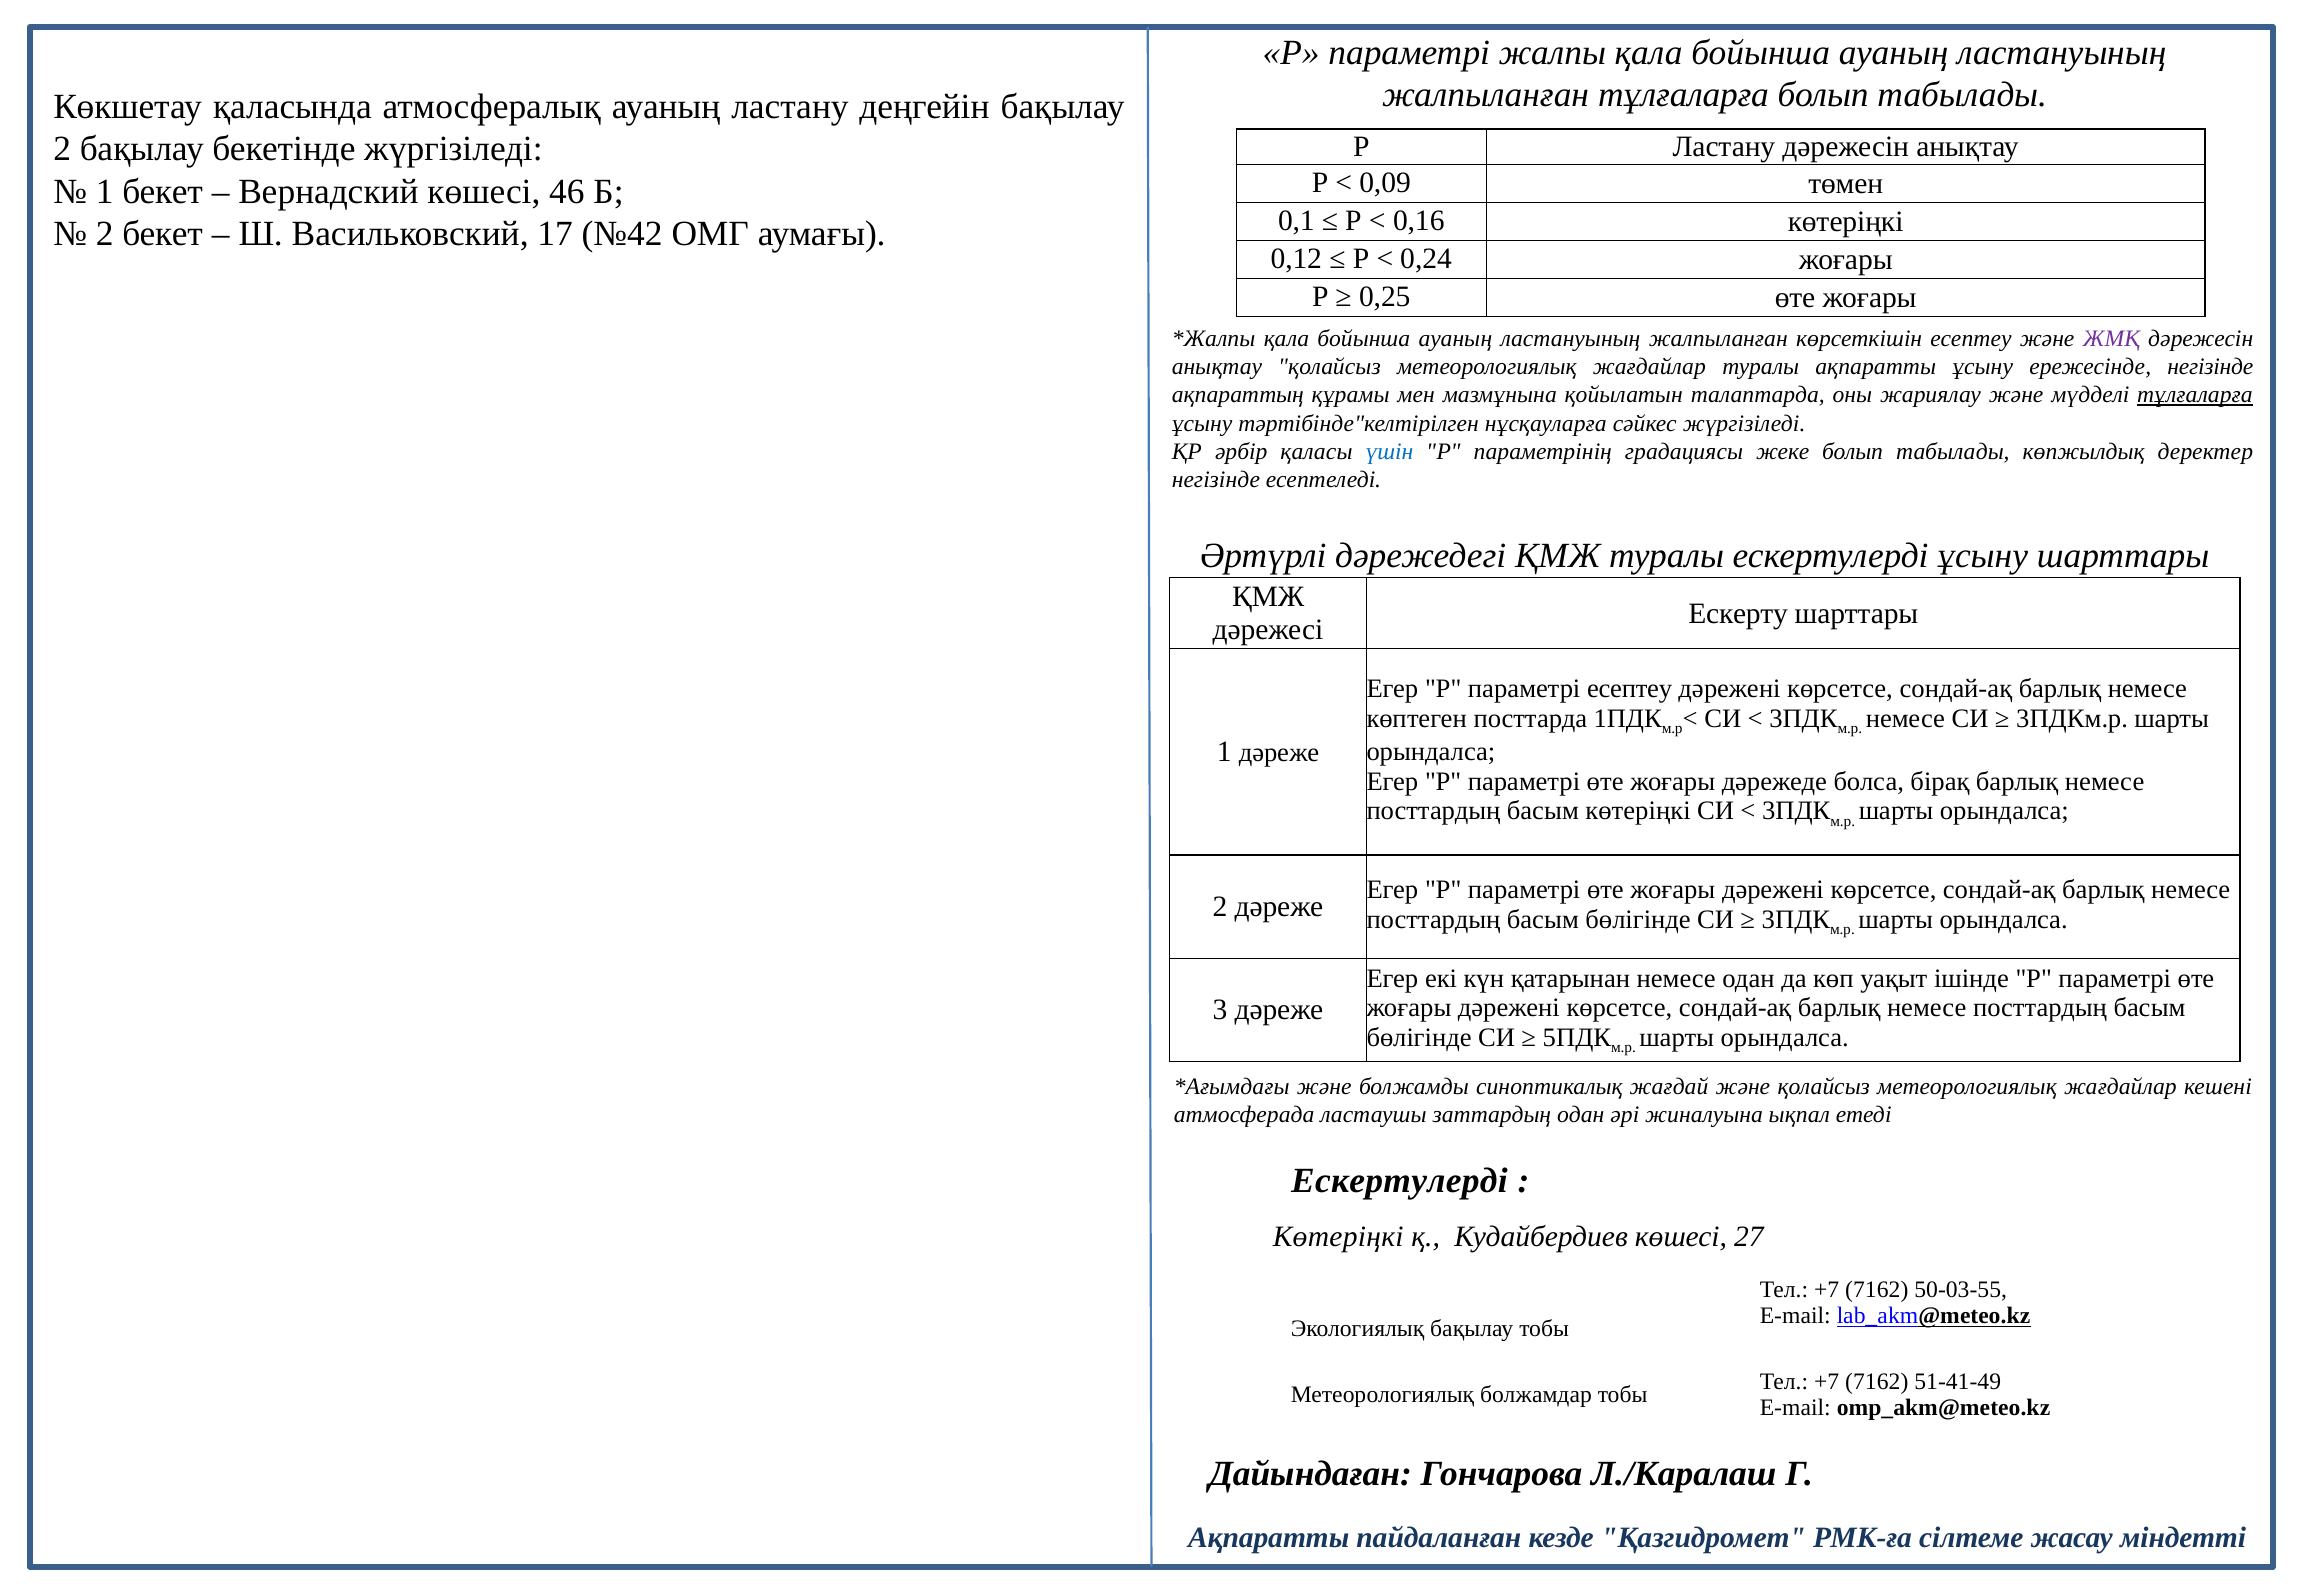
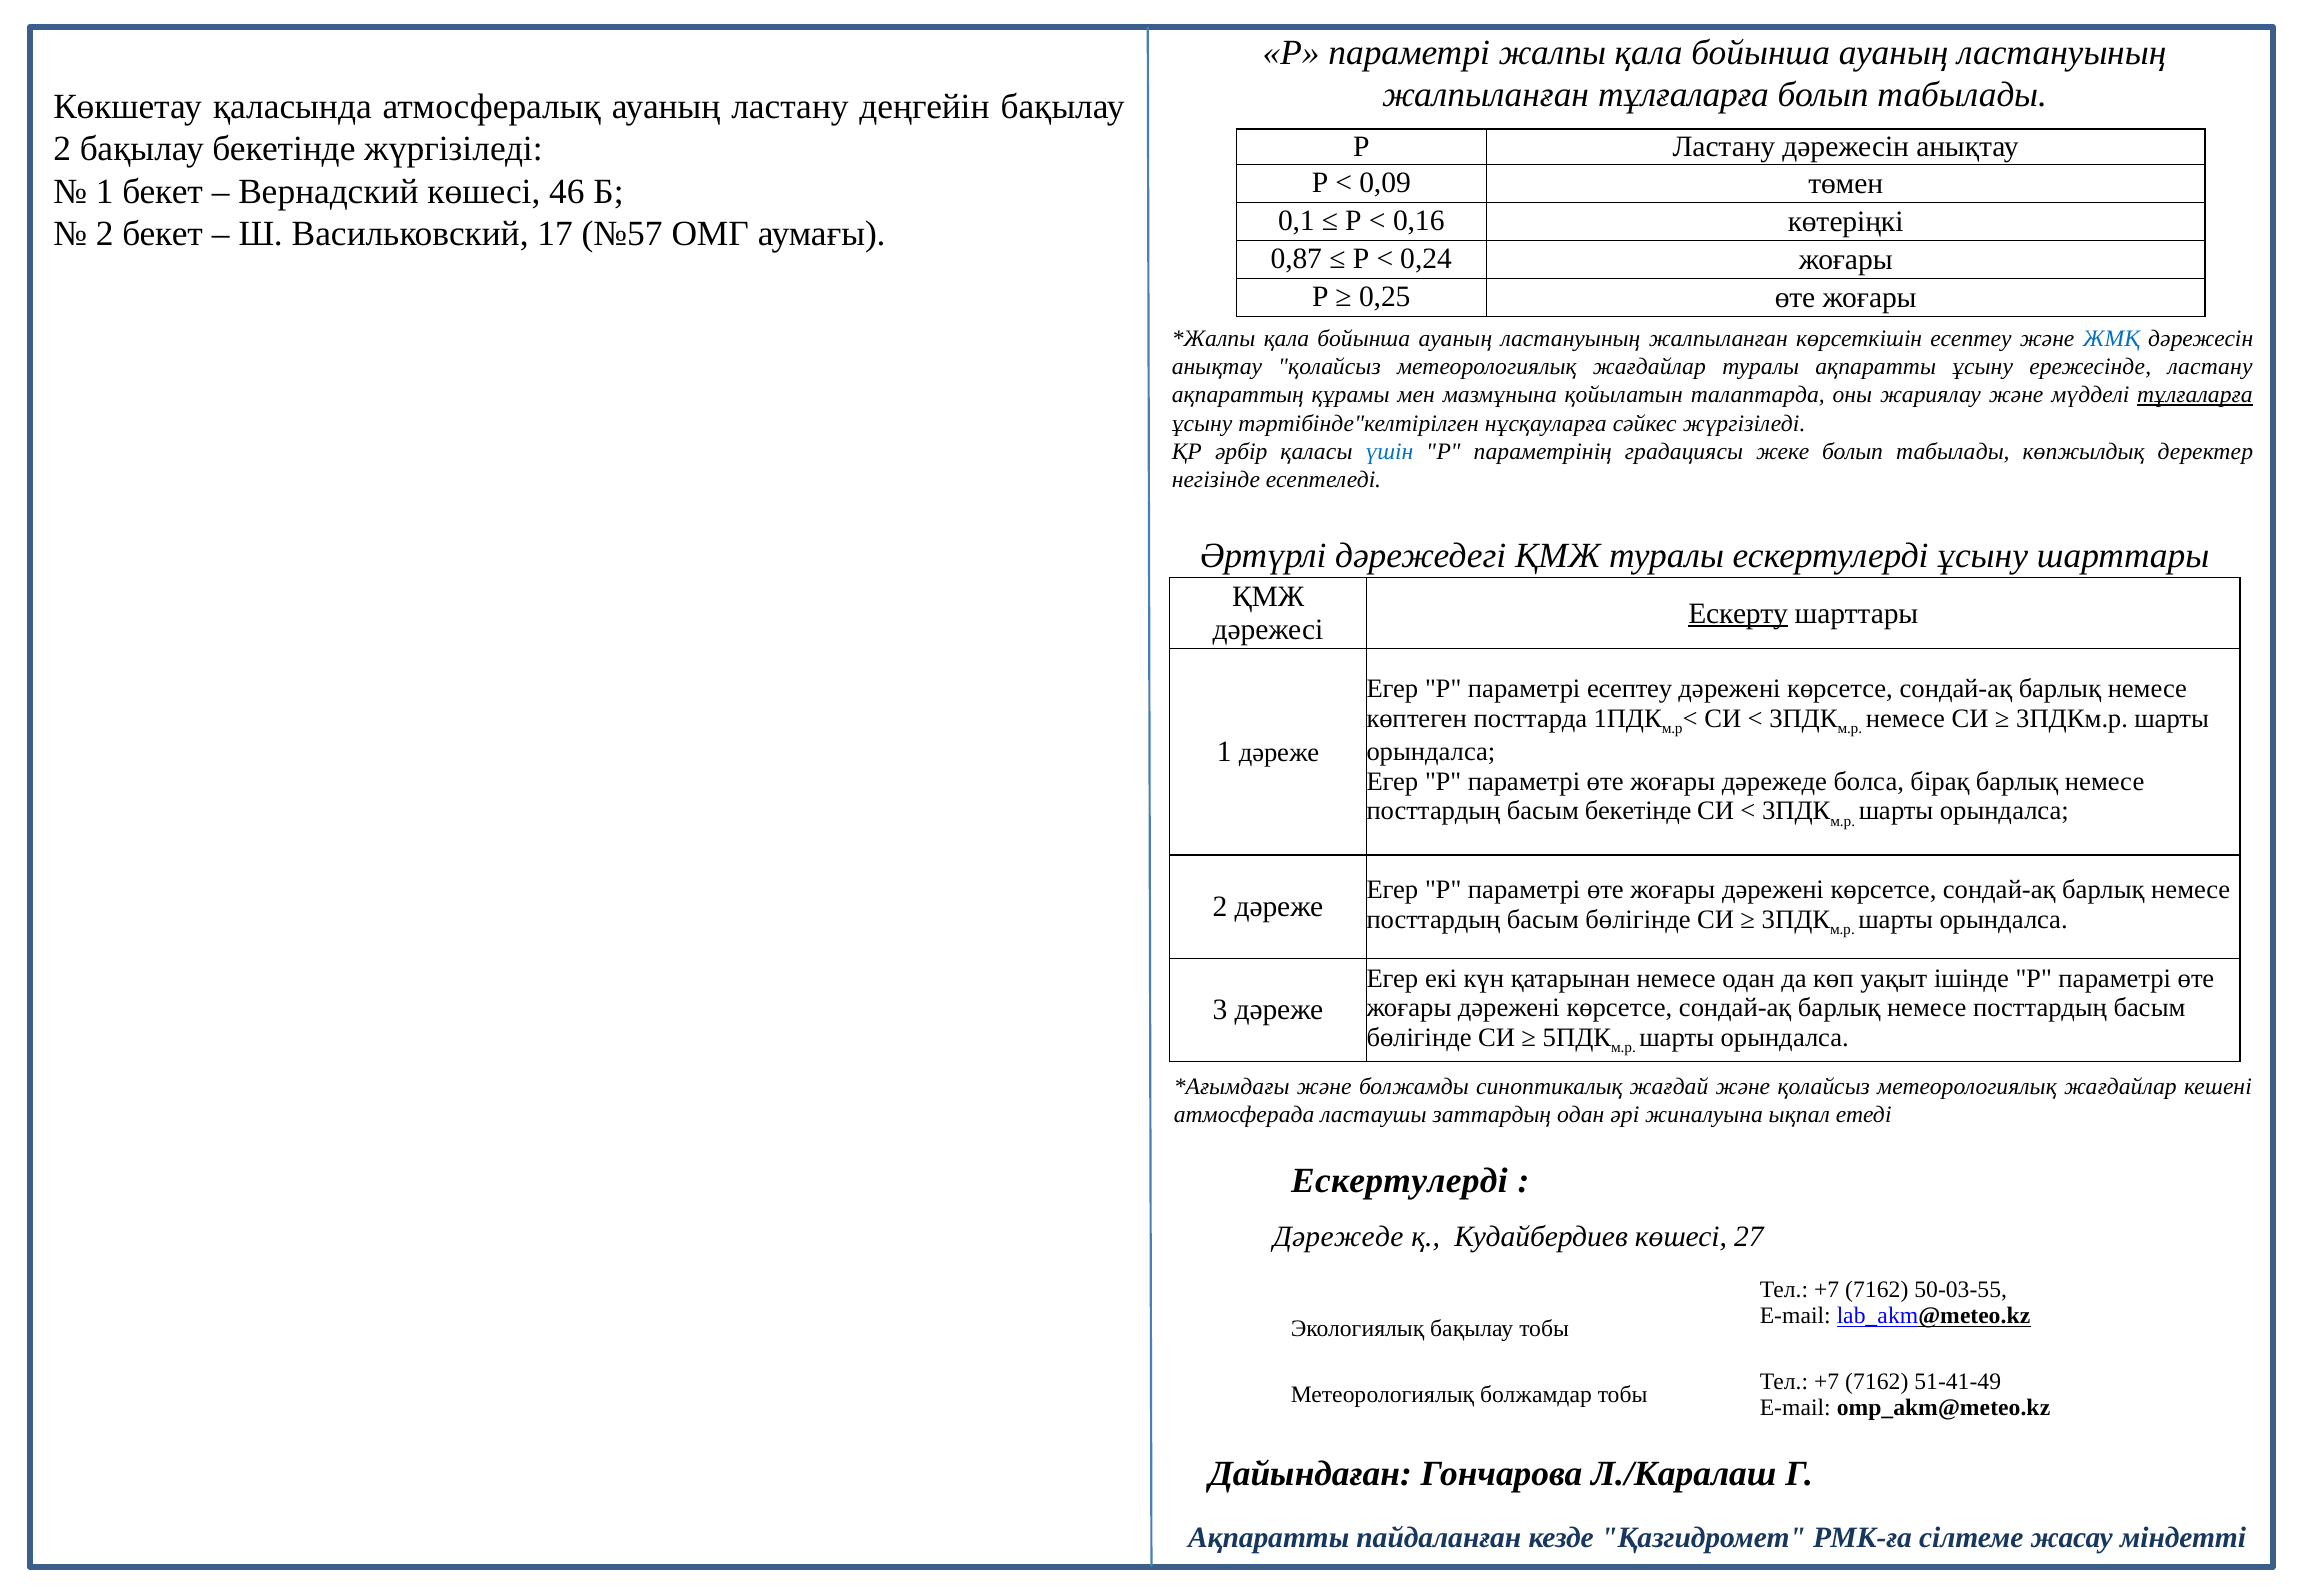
№42: №42 -> №57 (622, 234)
0,12: 0,12 -> 0,87 (1296, 259)
ЖМҚ colour: purple -> blue (2111, 339)
ережесінде негізінде: негізінде -> ластану (2210, 367)
Ескерту underline: none -> present (1738, 614)
басым көтеріңкі: көтеріңкі -> бекетінде (1638, 811)
Көтеріңкі: Көтеріңкі -> Дәрежеде (1338, 1237)
